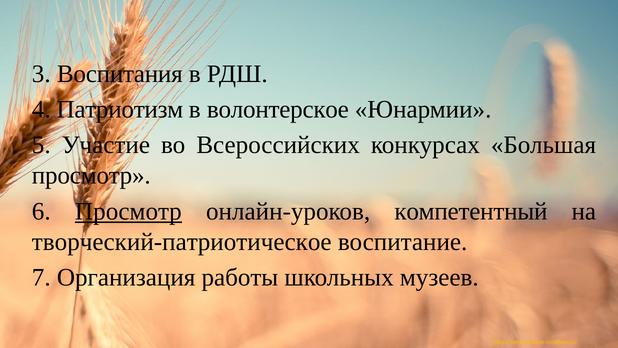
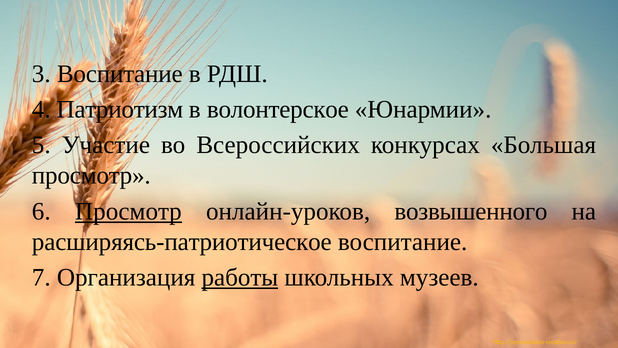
3 Воспитания: Воспитания -> Воспитание (120, 74)
компетентный: компетентный -> возвышенного (471, 211)
творческий-патриотическое: творческий-патриотическое -> расширяясь-патриотическое (182, 242)
работы underline: none -> present (240, 277)
